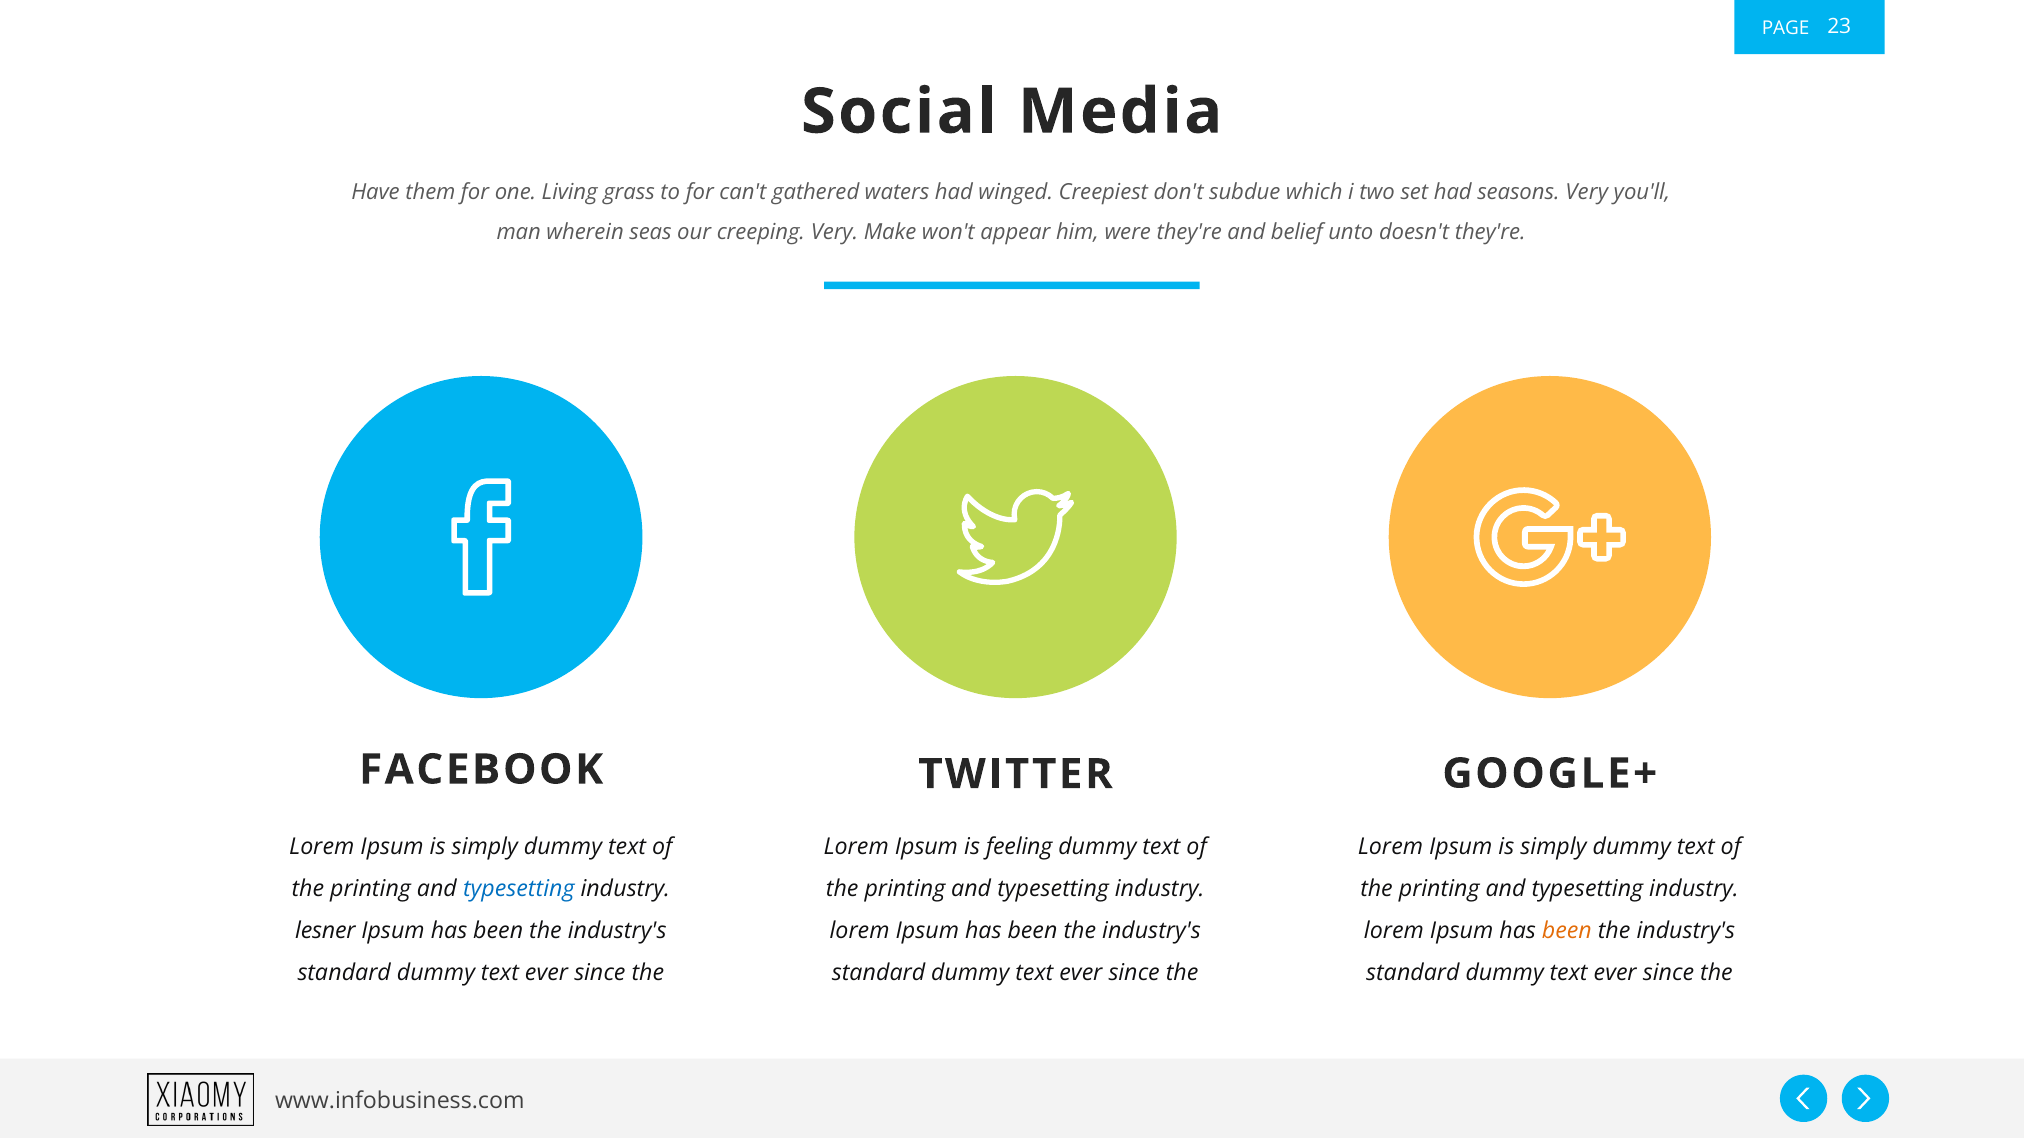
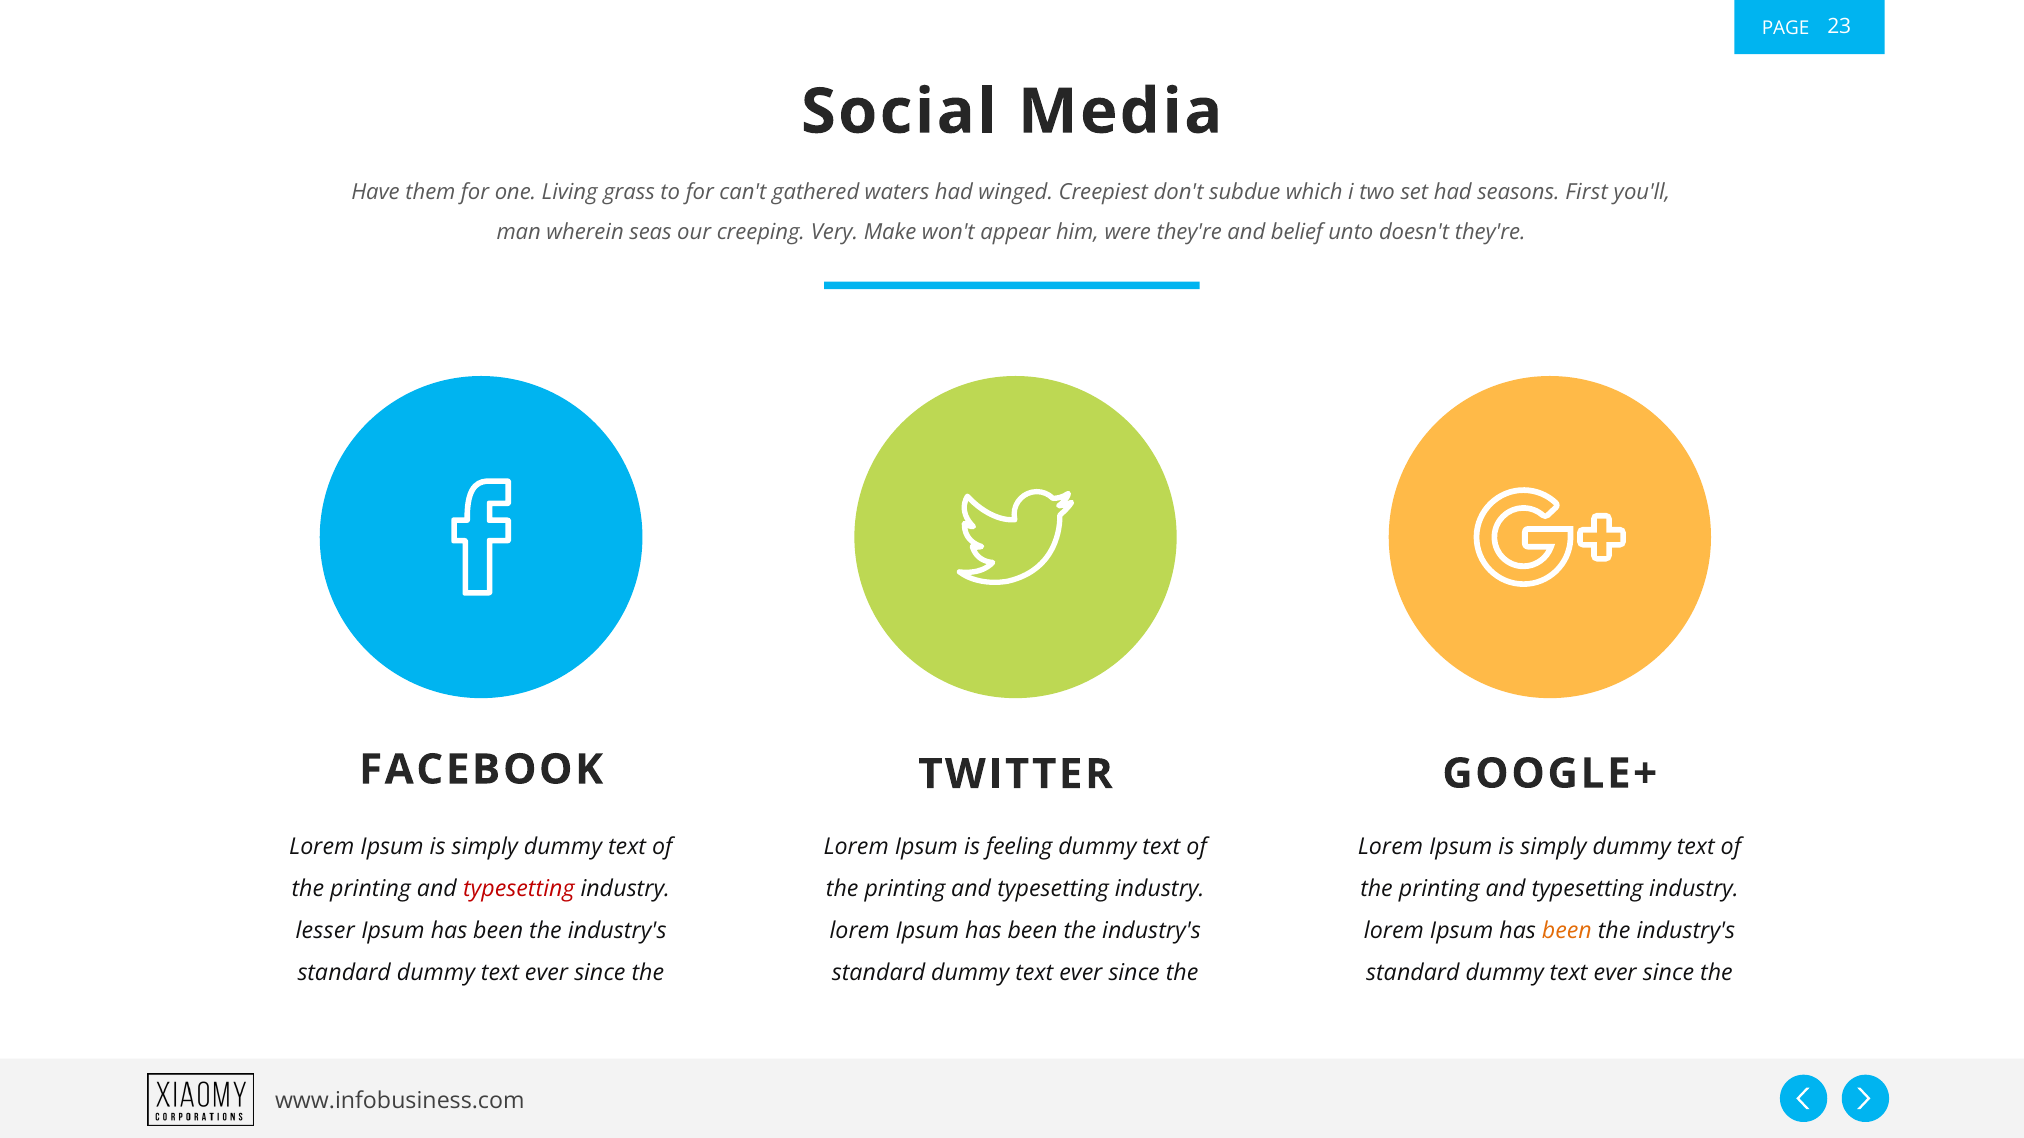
seasons Very: Very -> First (1587, 192)
typesetting colour: blue -> red (519, 889)
lesner: lesner -> lesser (325, 931)
